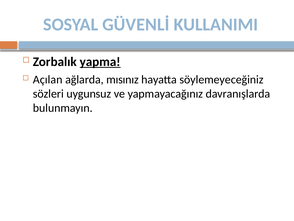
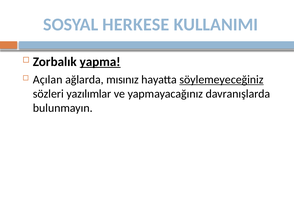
GÜVENLİ: GÜVENLİ -> HERKESE (136, 25)
söylemeyeceğiniz underline: none -> present (222, 79)
uygunsuz: uygunsuz -> yazılımlar (89, 94)
